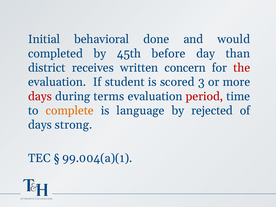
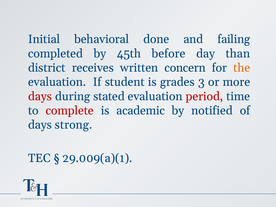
would: would -> failing (234, 39)
the colour: red -> orange (242, 68)
scored: scored -> grades (177, 82)
terms: terms -> stated (109, 96)
complete colour: orange -> red (70, 111)
language: language -> academic (141, 111)
rejected: rejected -> notified (212, 111)
99.004(a)(1: 99.004(a)(1 -> 29.009(a)(1 (97, 158)
